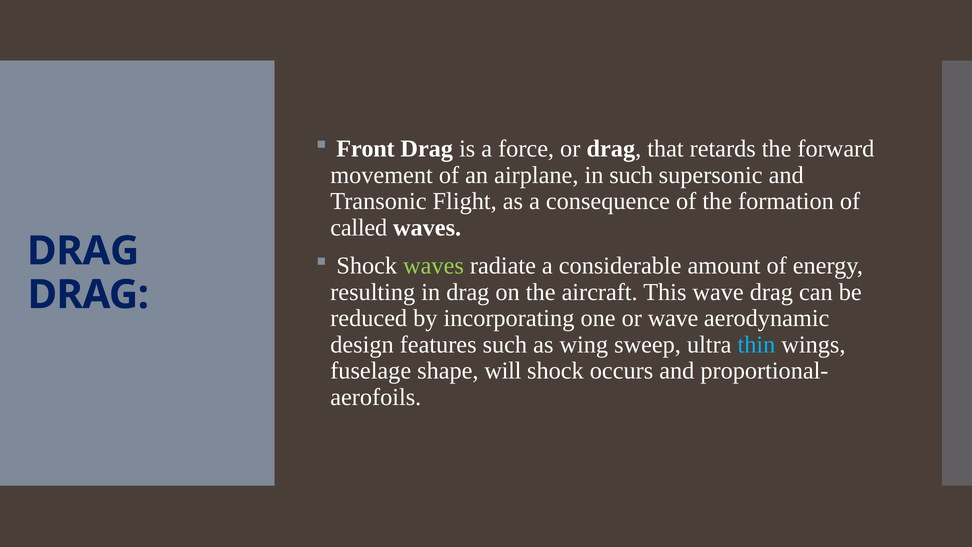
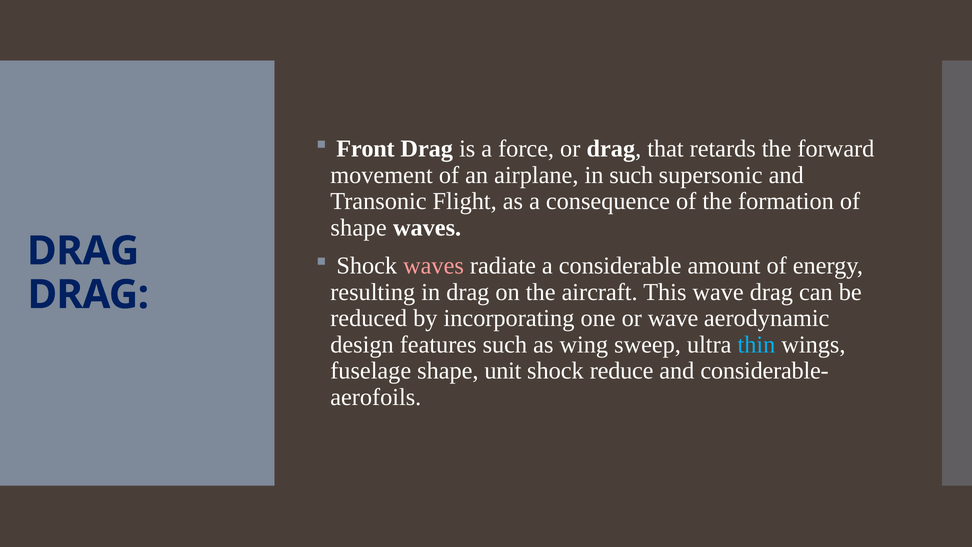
called: called -> shape (359, 227)
waves colour: light green -> pink (434, 266)
will: will -> unit (503, 371)
occurs: occurs -> reduce (622, 371)
proportional-: proportional- -> considerable- (765, 371)
